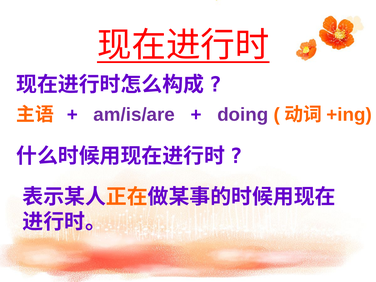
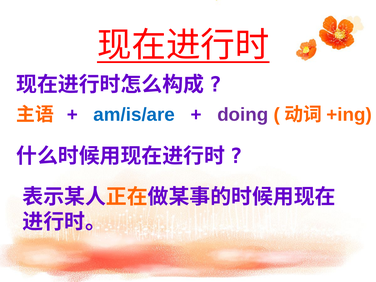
am/is/are colour: purple -> blue (134, 115)
